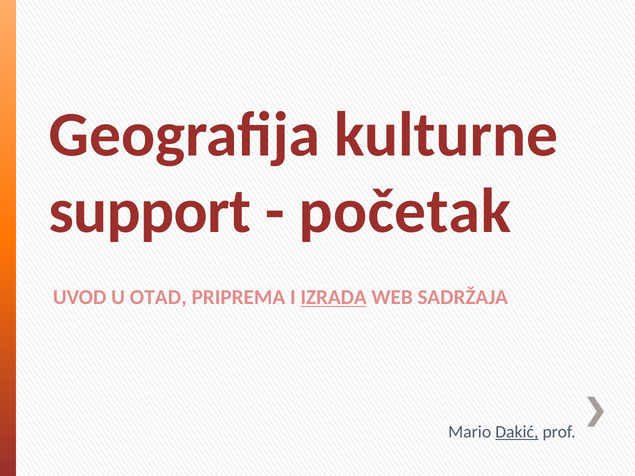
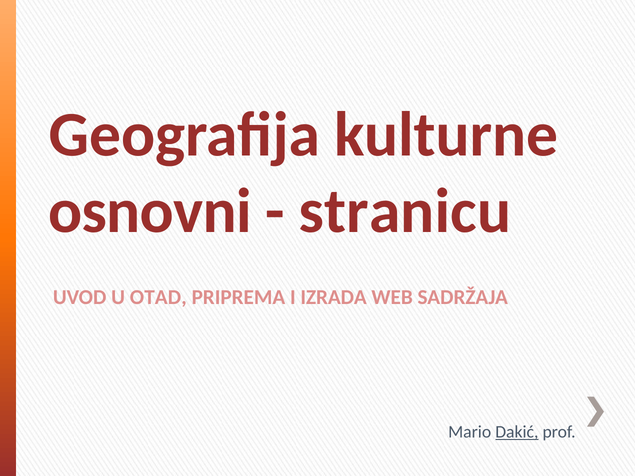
support: support -> osnovni (150, 211)
početak: početak -> stranicu (405, 211)
IZRADA underline: present -> none (334, 298)
